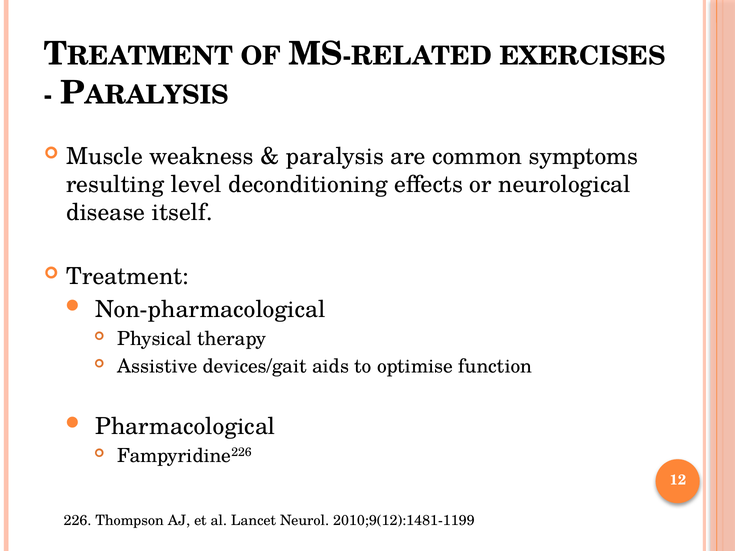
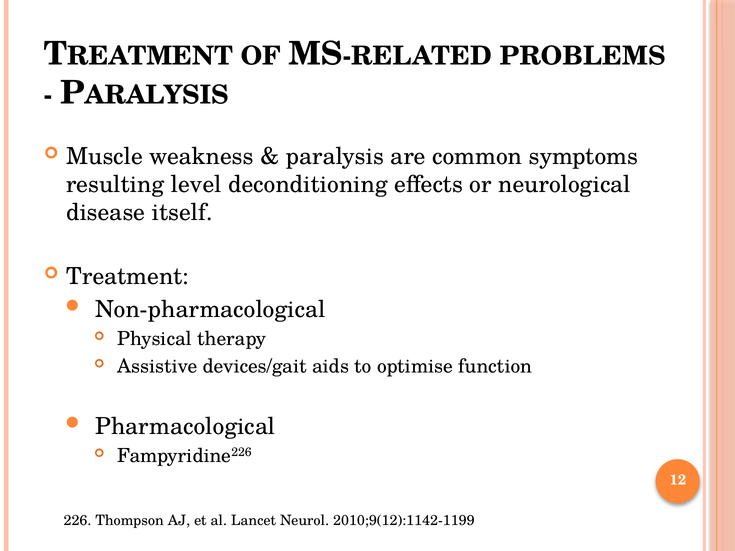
EXERCISES: EXERCISES -> PROBLEMS (583, 56)
2010;9(12):1481-1199: 2010;9(12):1481-1199 -> 2010;9(12):1142-1199 (404, 521)
